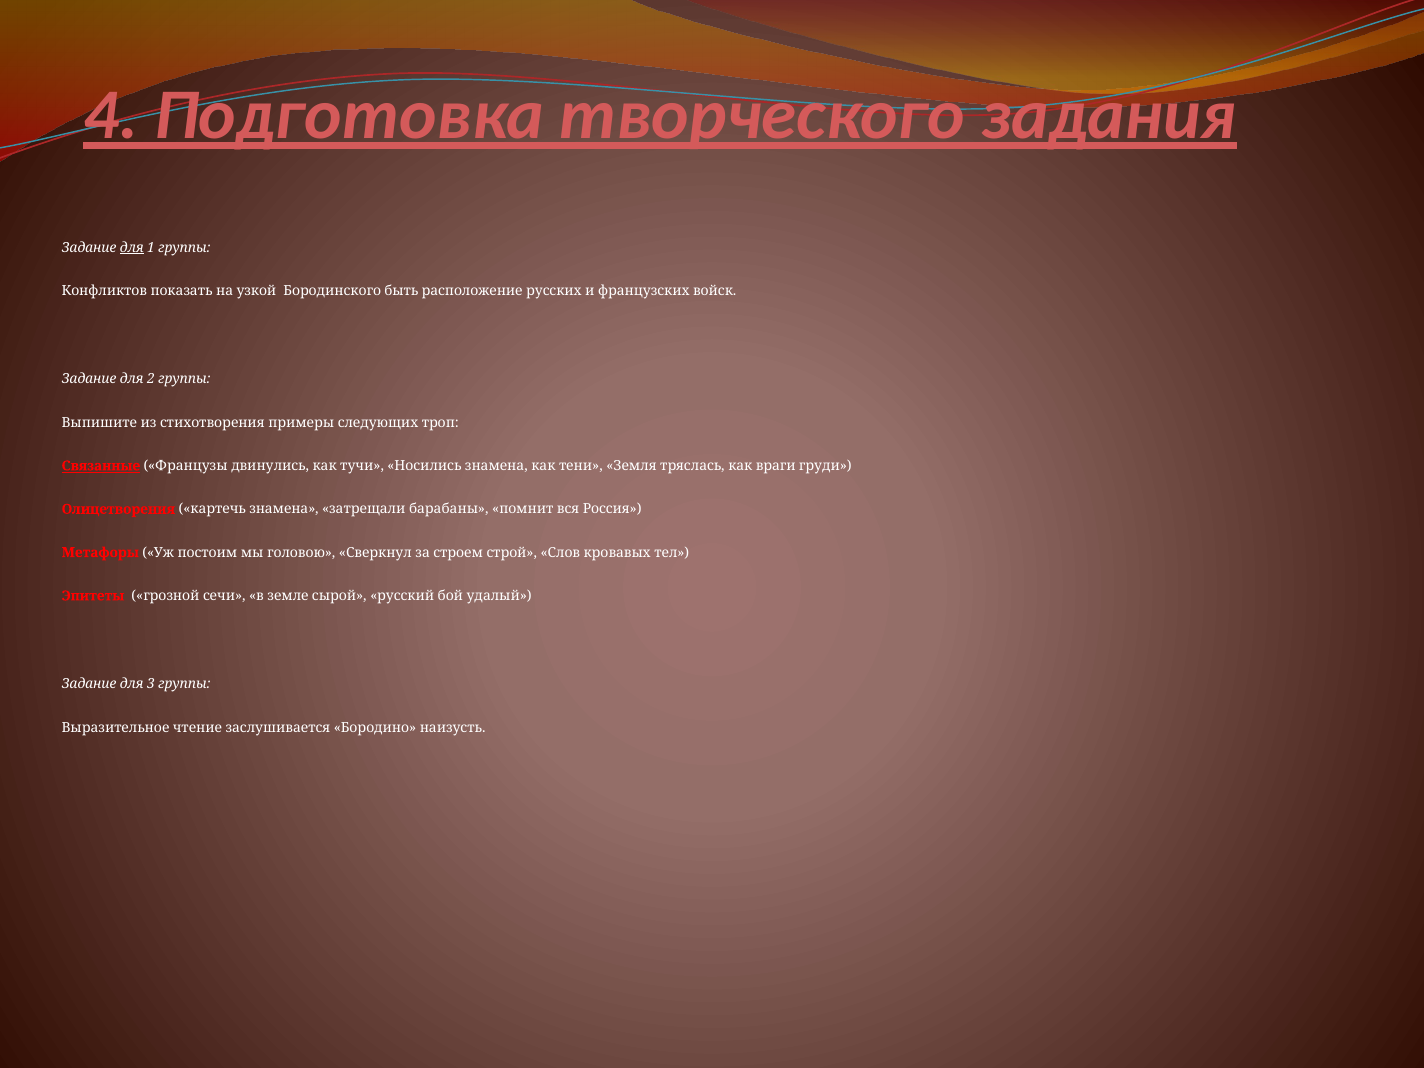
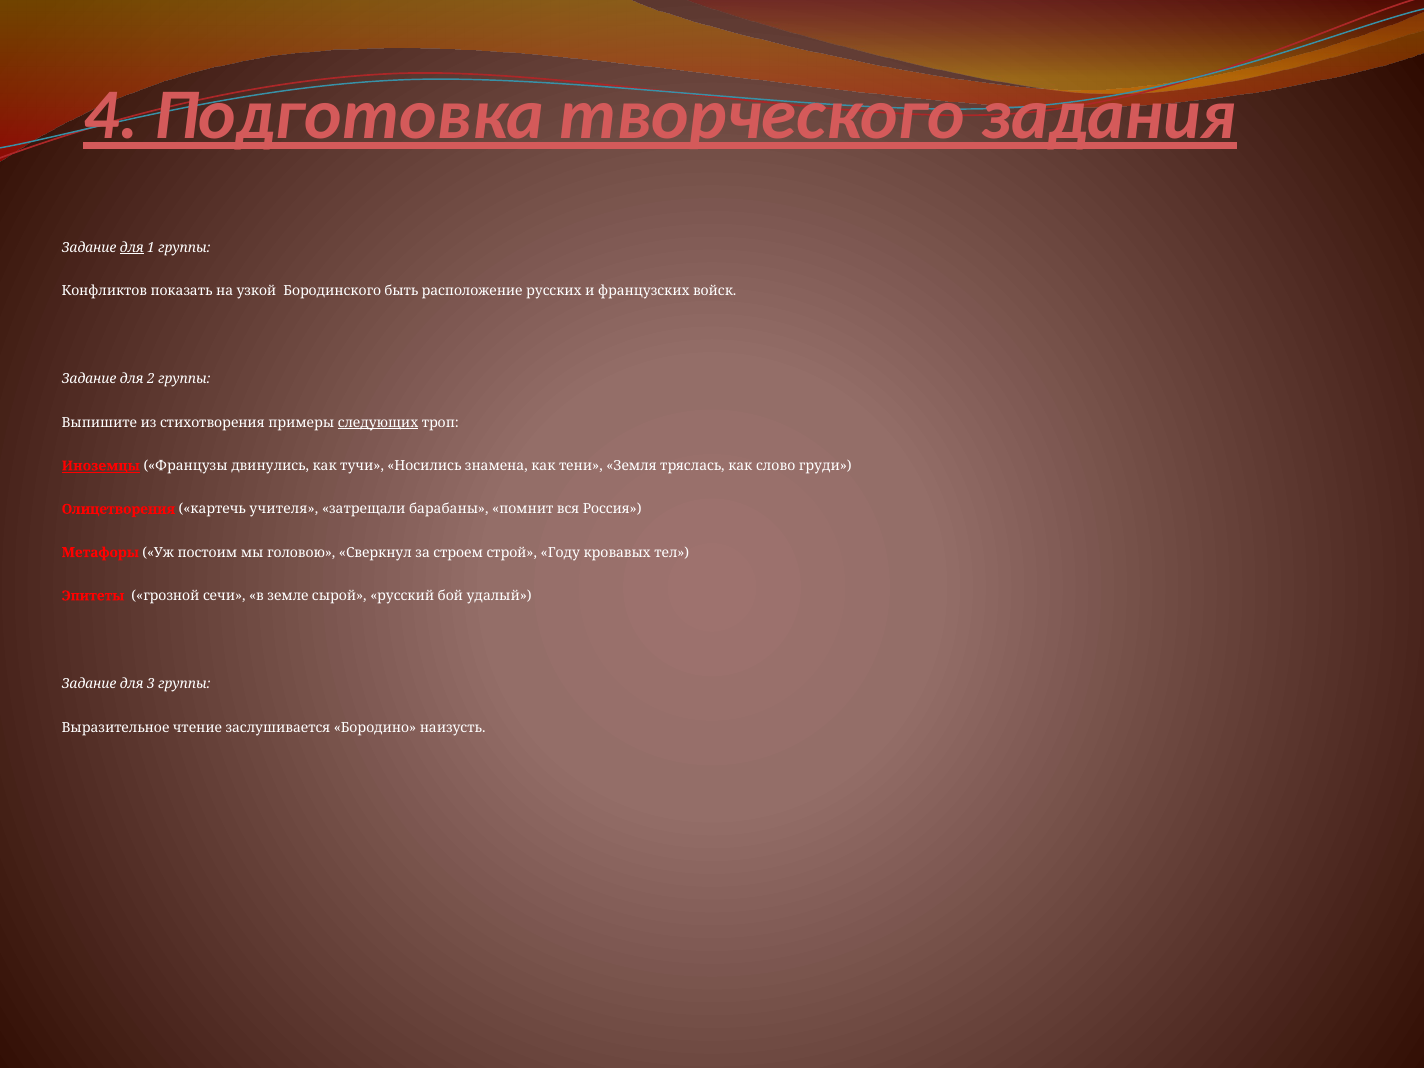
следующих underline: none -> present (378, 423)
Связанные: Связанные -> Иноземцы (101, 466)
враги: враги -> слово (776, 466)
картечь знамена: знамена -> учителя (284, 509)
Слов: Слов -> Году (560, 553)
